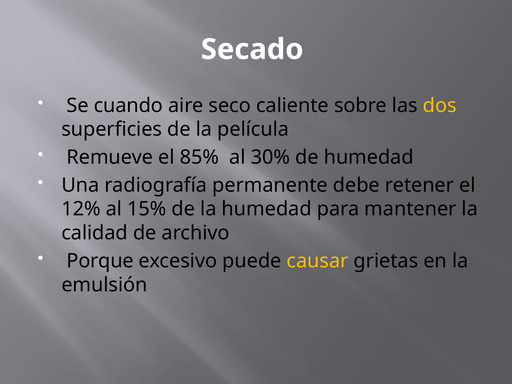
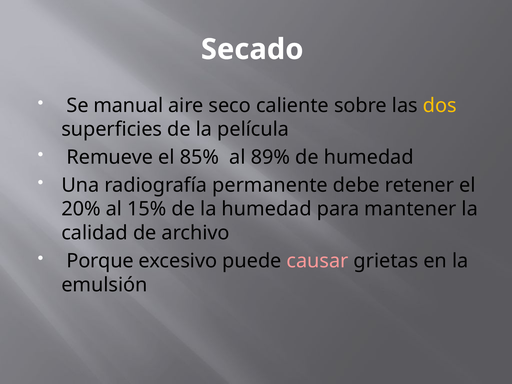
cuando: cuando -> manual (128, 105)
30%: 30% -> 89% (270, 157)
12%: 12% -> 20% (81, 209)
causar colour: yellow -> pink (318, 261)
